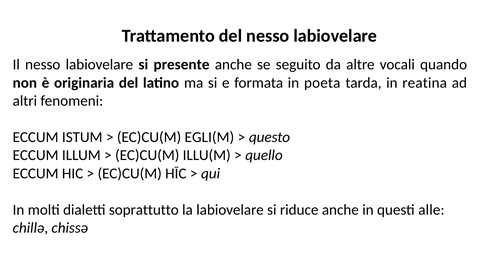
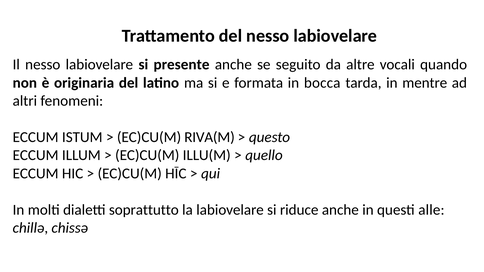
poeta: poeta -> bocca (322, 83)
reatina: reatina -> mentre (425, 83)
EGLI(M: EGLI(M -> RIVA(M (210, 137)
